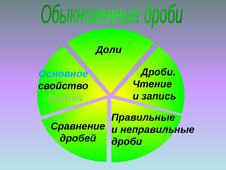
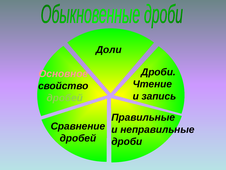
Основное colour: light blue -> pink (63, 74)
